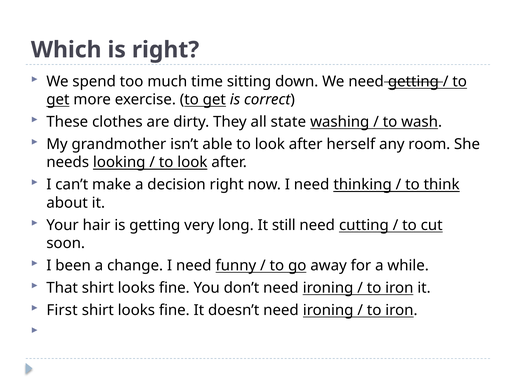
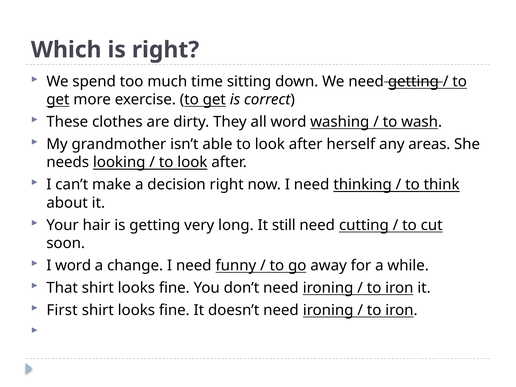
all state: state -> word (288, 122)
room: room -> areas (429, 144)
I been: been -> word (73, 266)
